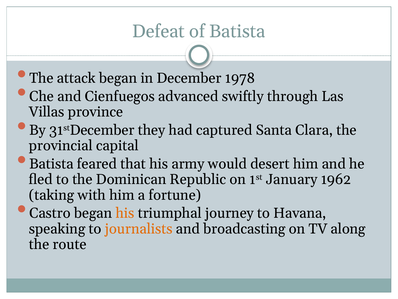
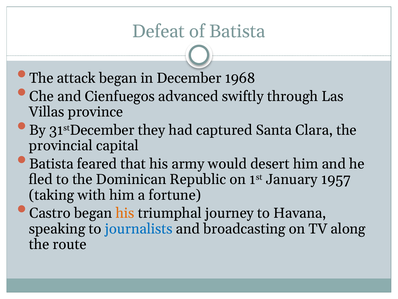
1978: 1978 -> 1968 (240, 78)
1962: 1962 -> 1957 (336, 179)
journalists colour: orange -> blue (139, 228)
